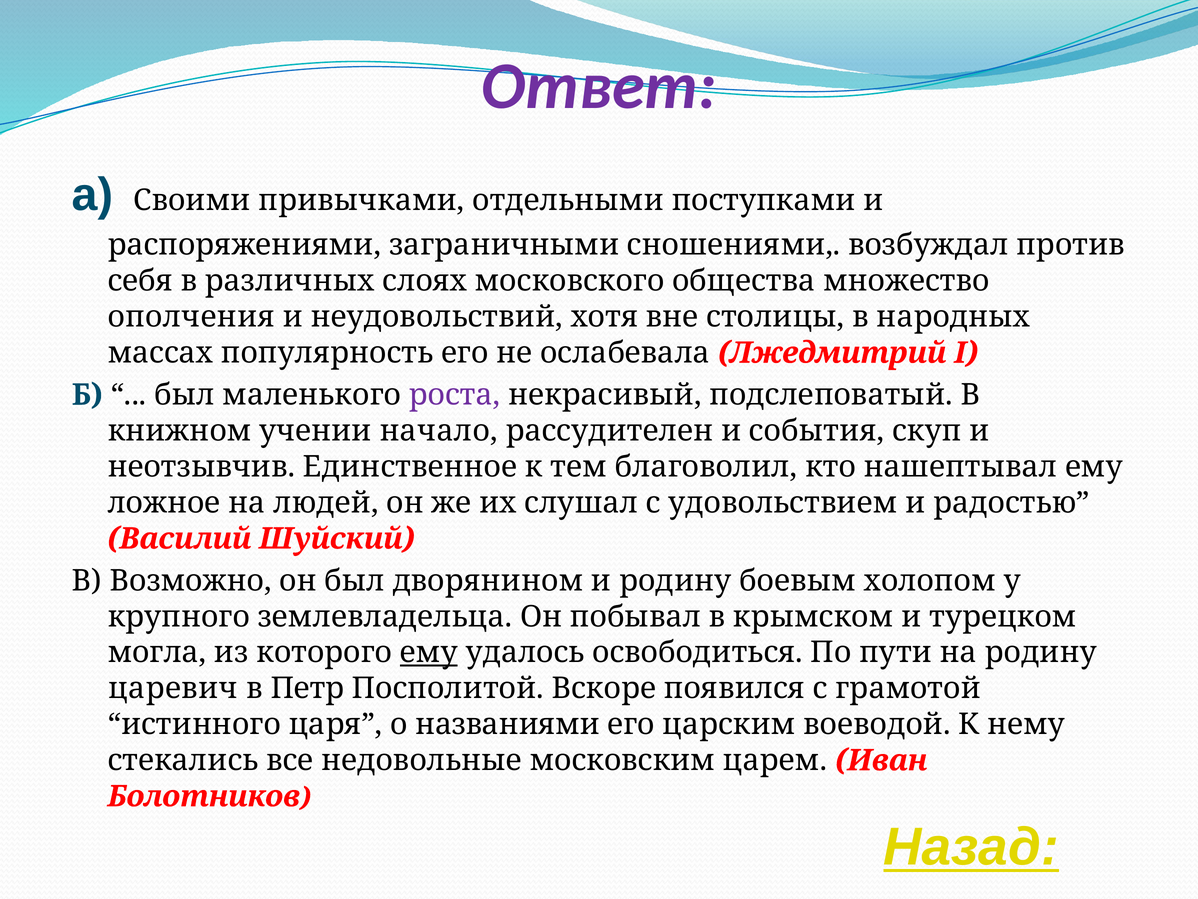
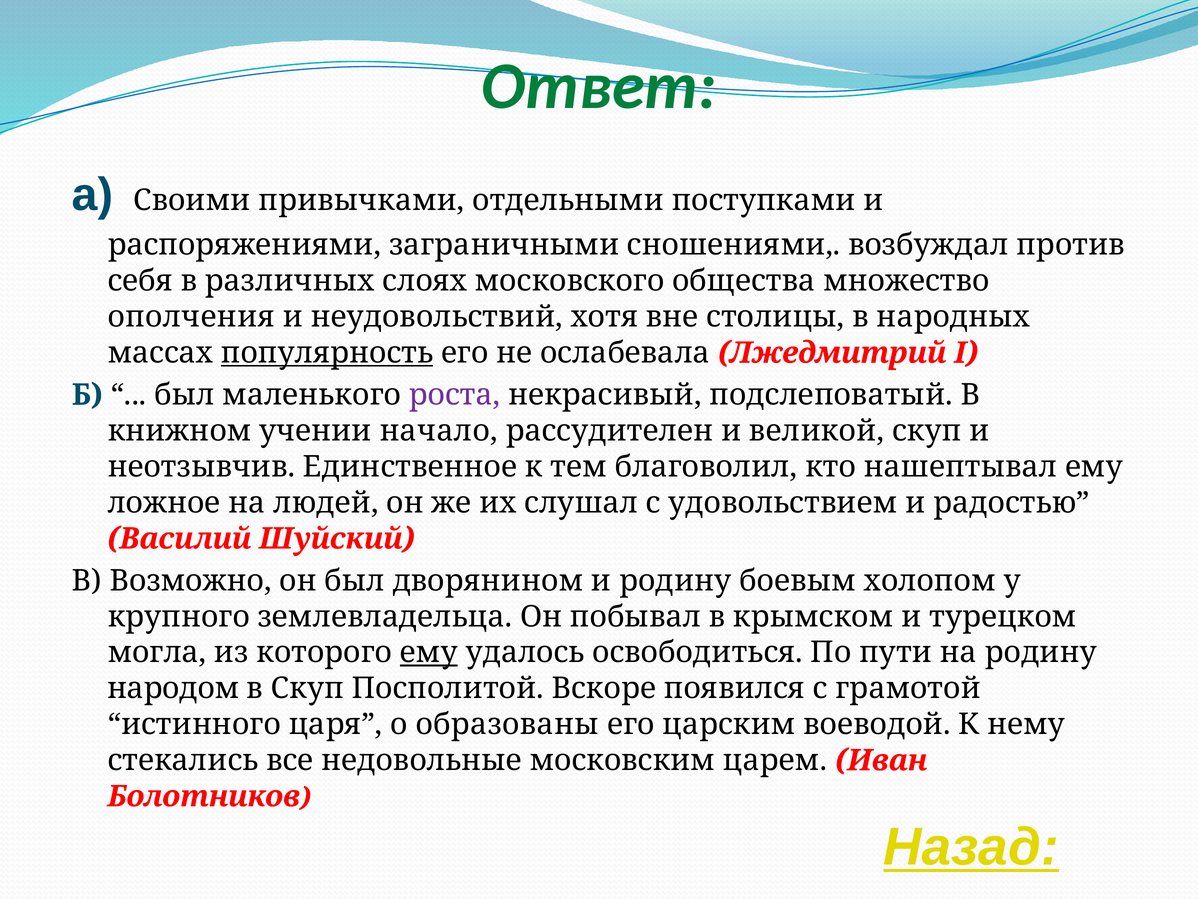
Ответ colour: purple -> green (599, 86)
популярность underline: none -> present (327, 353)
события: события -> великой (817, 431)
царевич: царевич -> народом (173, 688)
в Петр: Петр -> Скуп (307, 688)
названиями: названиями -> образованы (507, 724)
